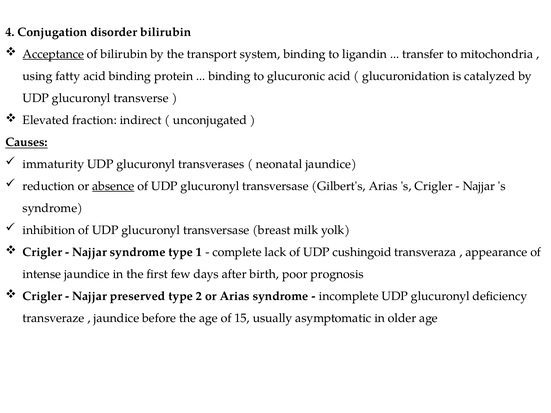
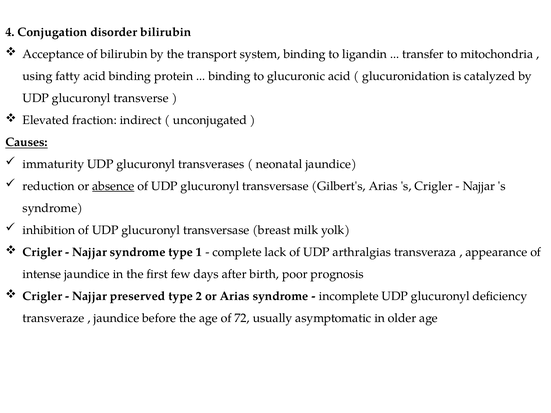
Acceptance underline: present -> none (53, 54)
cushingoid: cushingoid -> arthralgias (362, 252)
15: 15 -> 72 (242, 318)
